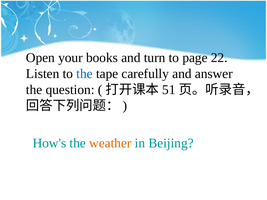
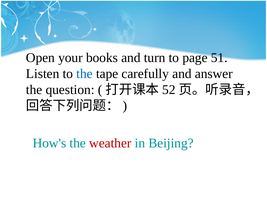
22: 22 -> 51 (219, 58)
51: 51 -> 52 (169, 90)
weather colour: orange -> red (110, 143)
